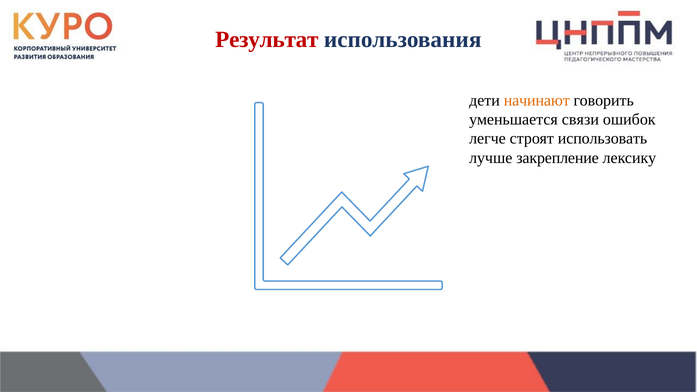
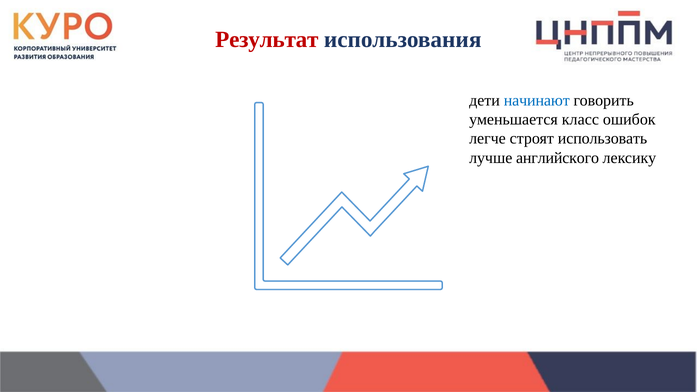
начинают colour: orange -> blue (537, 100)
связи: связи -> класс (580, 120)
закрепление: закрепление -> английского (558, 158)
